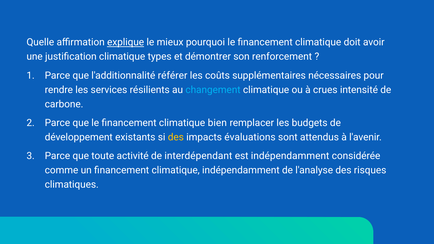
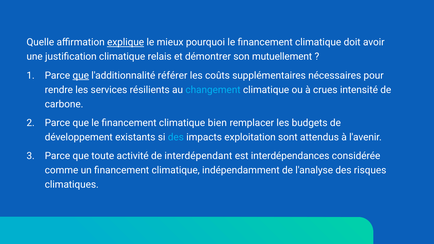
types: types -> relais (160, 57)
renforcement: renforcement -> mutuellement (282, 57)
que underline: none -> present (81, 75)
des colour: yellow -> light blue (176, 137)
évaluations: évaluations -> exploitation (250, 137)
est indépendamment: indépendamment -> interdépendances (290, 156)
